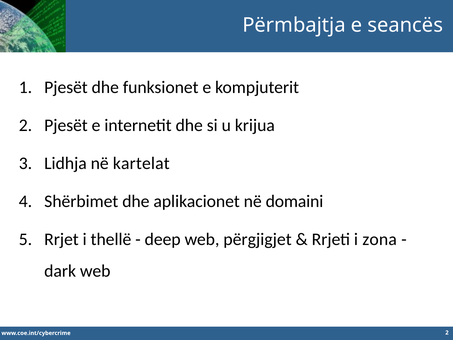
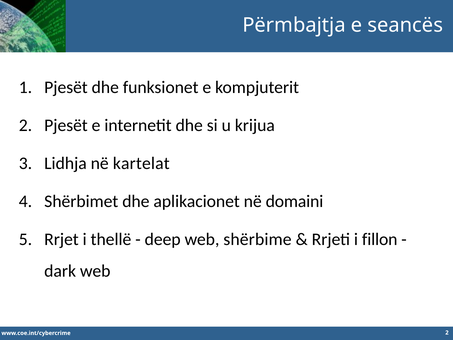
përgjigjet: përgjigjet -> shërbime (257, 239)
zona: zona -> fillon (380, 239)
